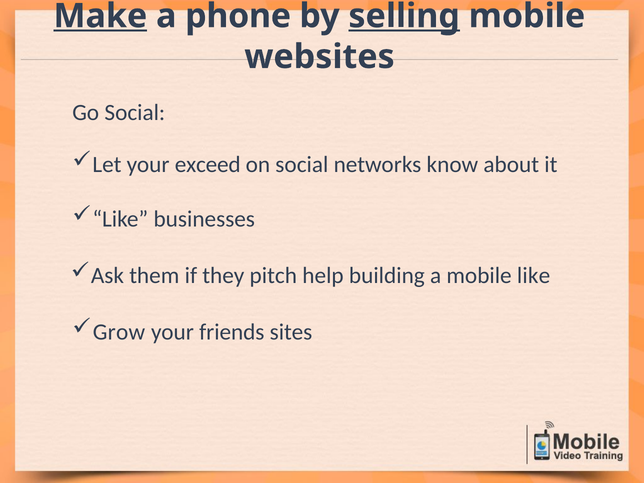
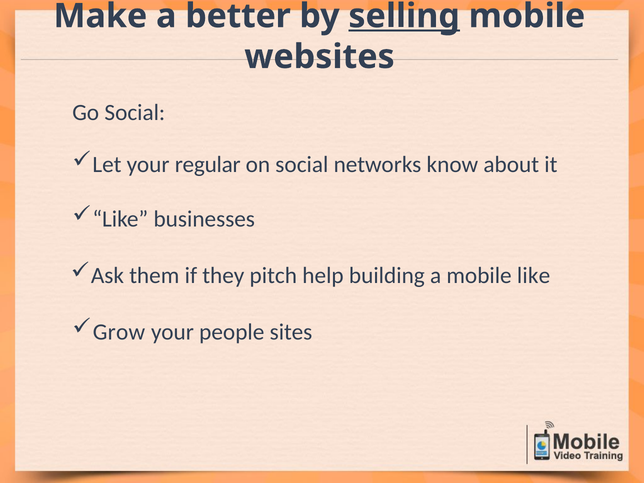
Make underline: present -> none (100, 16)
phone: phone -> better (238, 16)
exceed: exceed -> regular (208, 165)
friends: friends -> people (232, 332)
